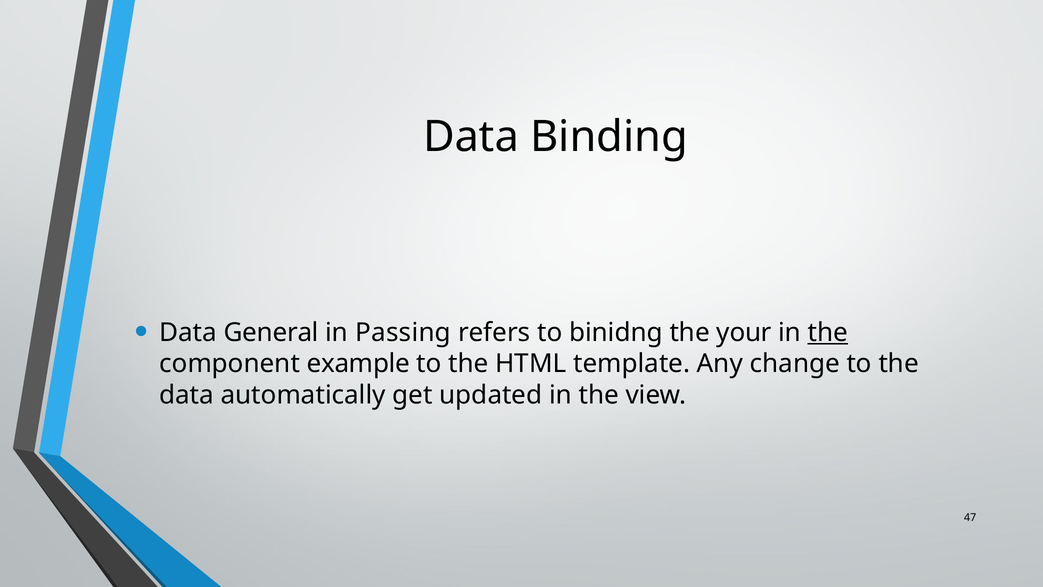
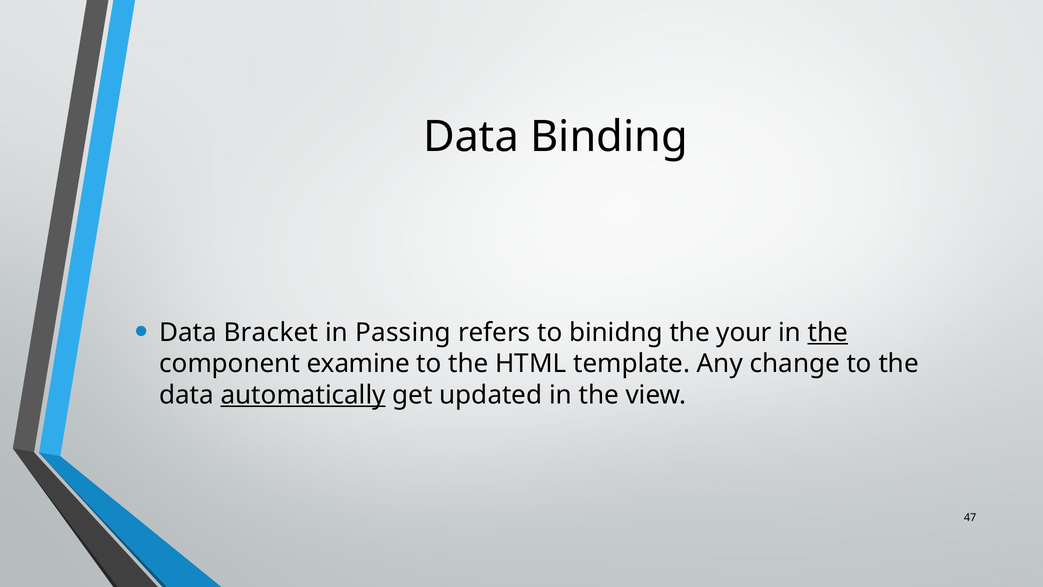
General: General -> Bracket (271, 332)
example: example -> examine (358, 364)
automatically underline: none -> present (303, 395)
